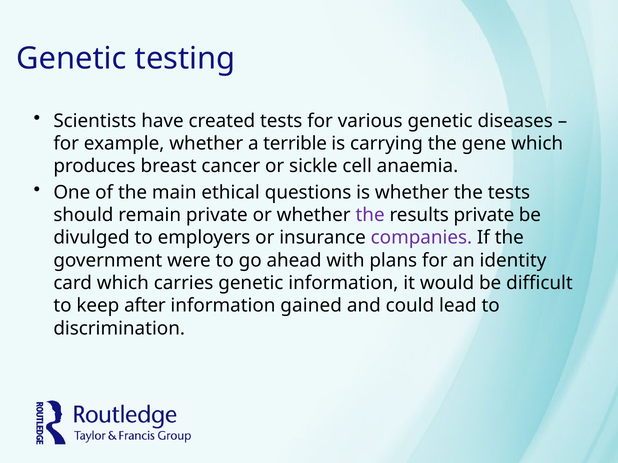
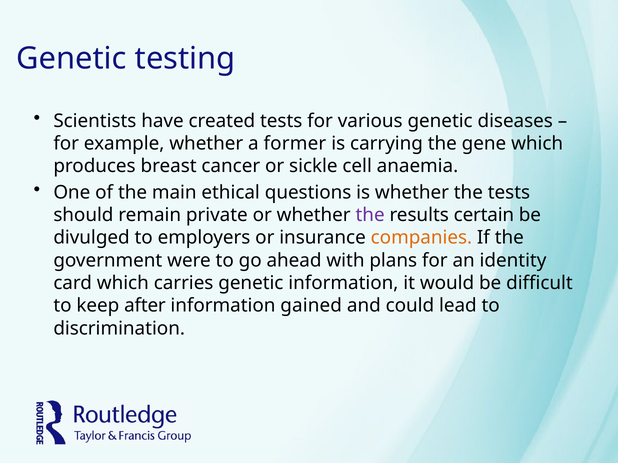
terrible: terrible -> former (295, 144)
results private: private -> certain (484, 215)
companies colour: purple -> orange (421, 238)
